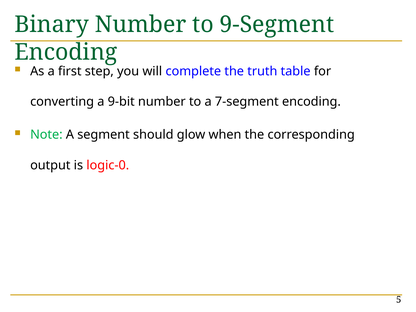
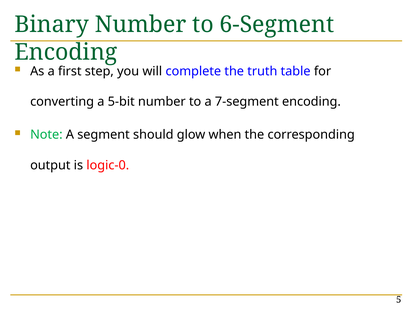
9-Segment: 9-Segment -> 6-Segment (277, 24)
9-bit: 9-bit -> 5-bit (121, 102)
